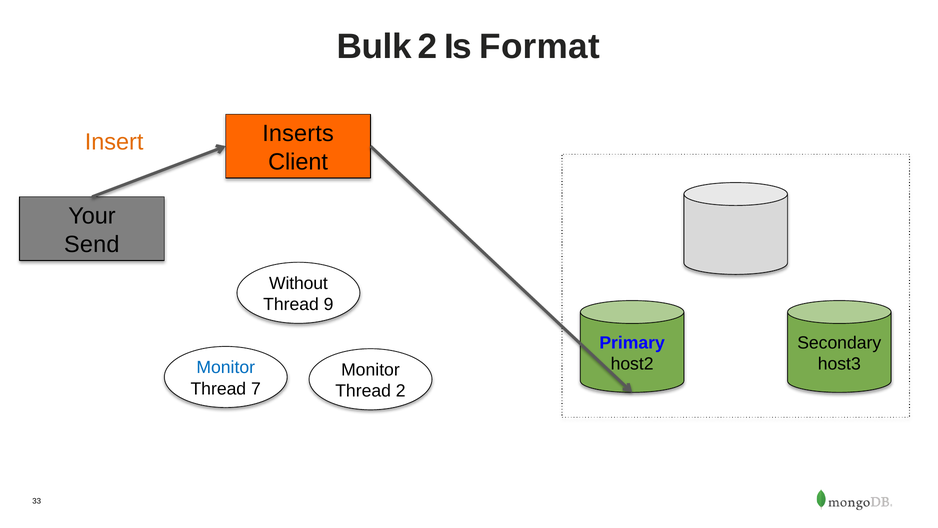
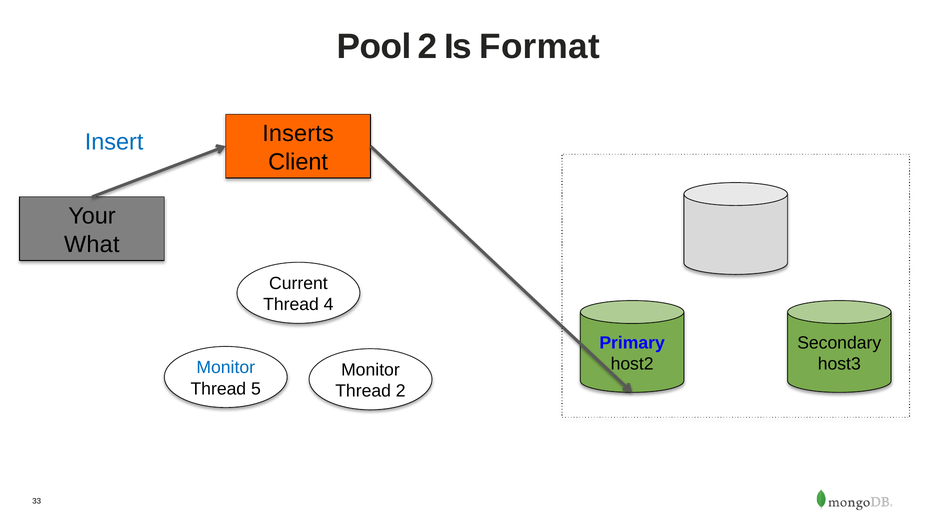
Bulk: Bulk -> Pool (374, 46)
Insert colour: orange -> blue (114, 142)
Send: Send -> What (92, 244)
Without: Without -> Current (298, 283)
9: 9 -> 4 (329, 304)
7: 7 -> 5 (256, 388)
